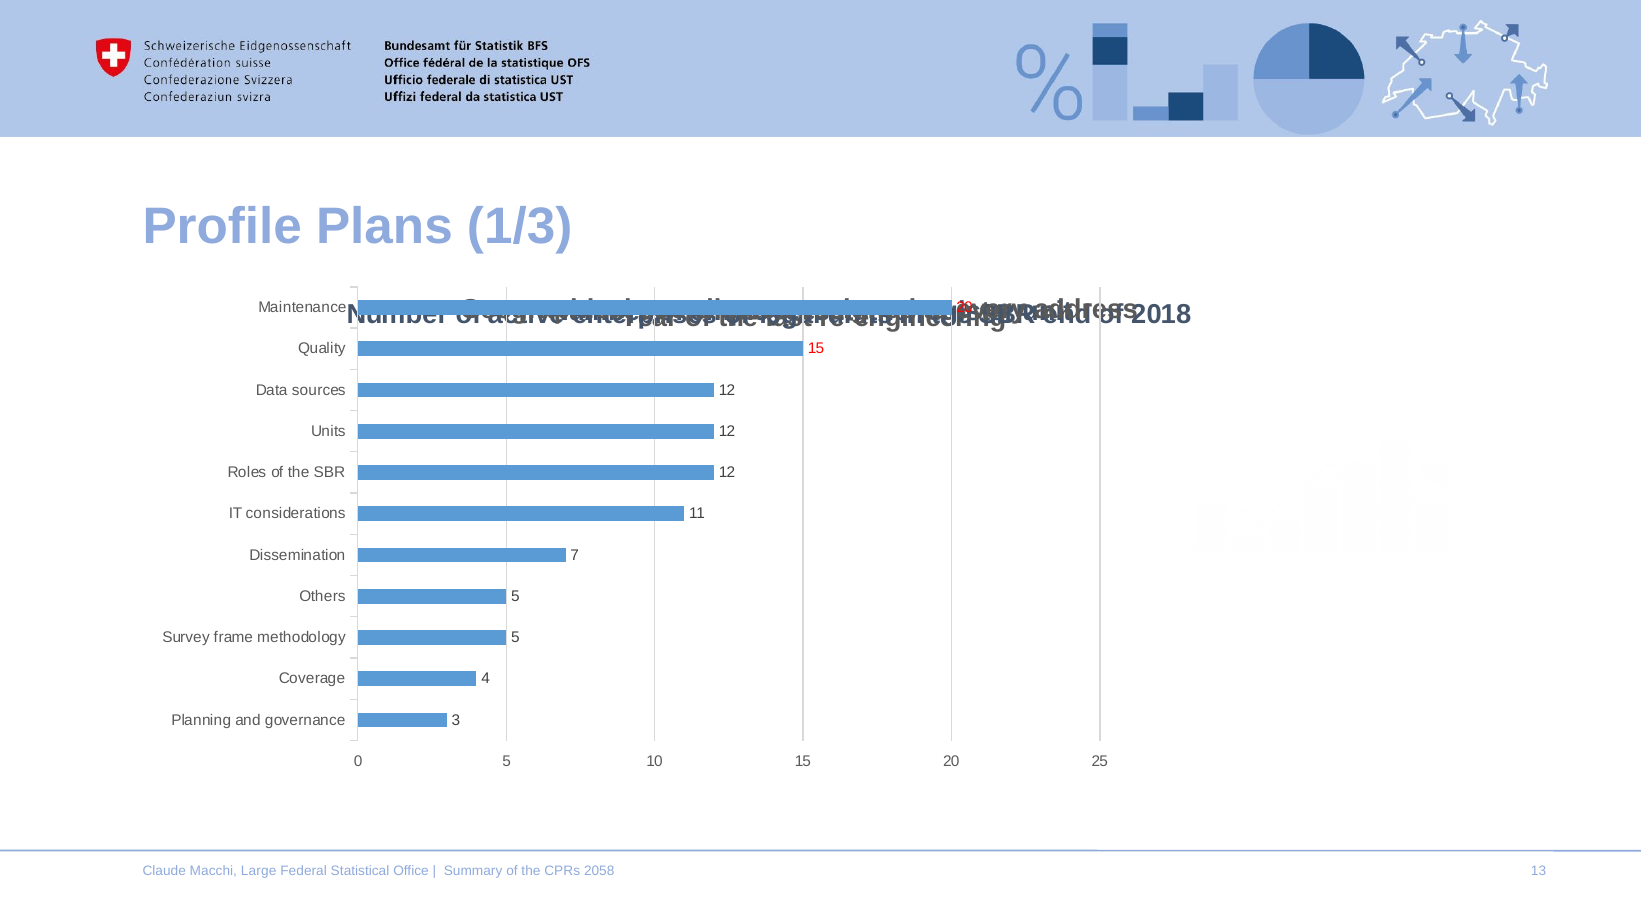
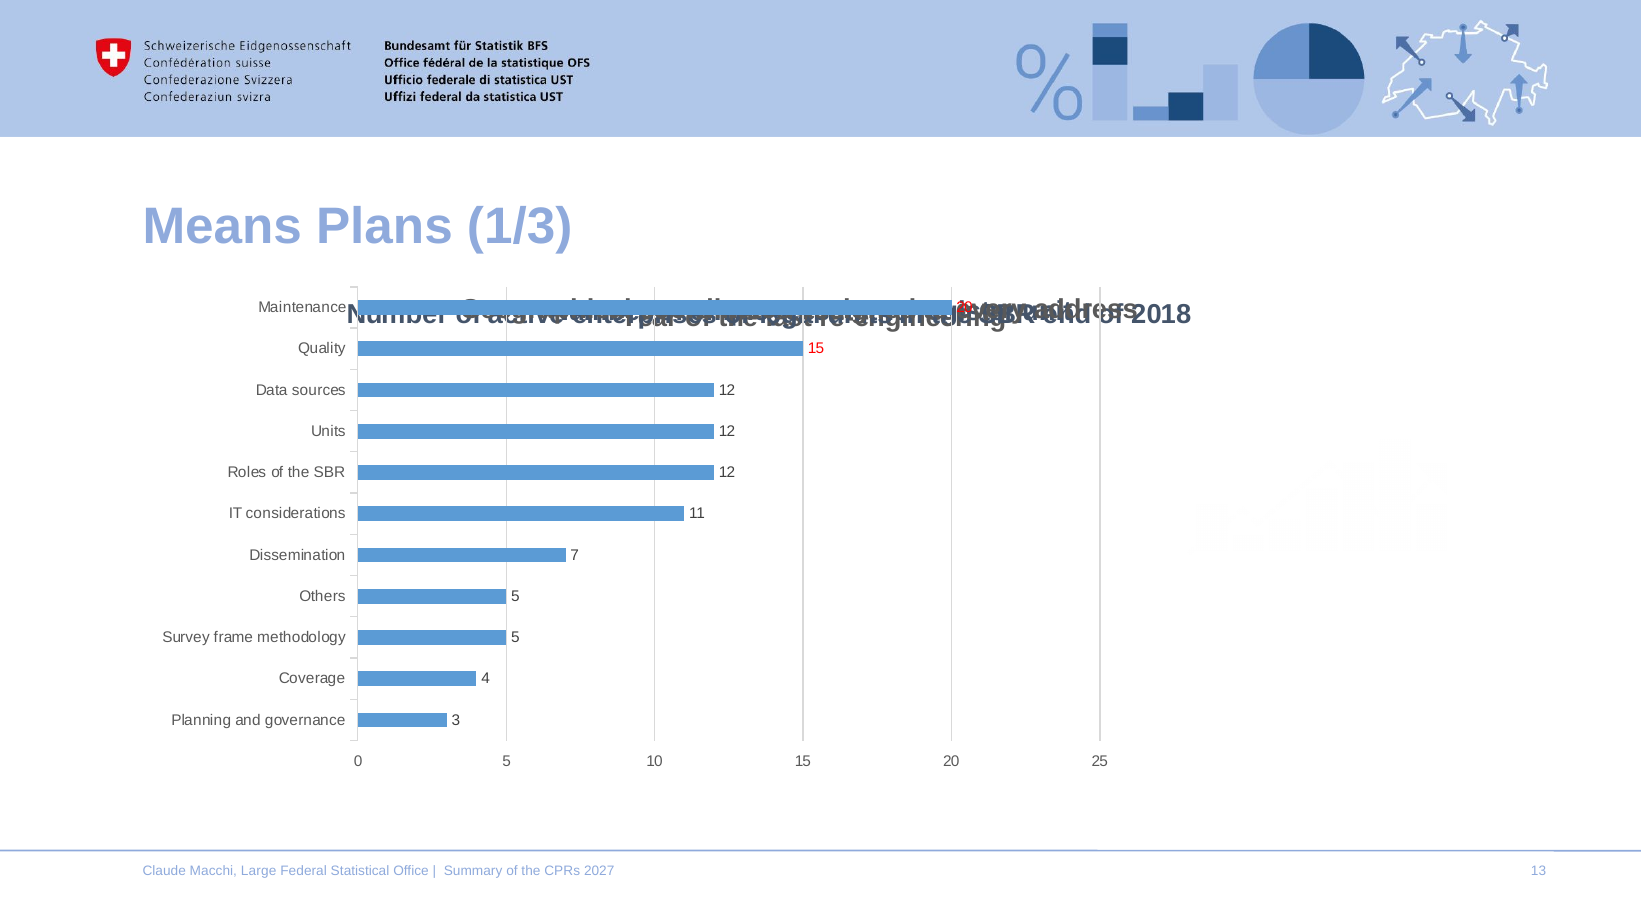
Profile: Profile -> Means (222, 226)
2058: 2058 -> 2027 (599, 871)
